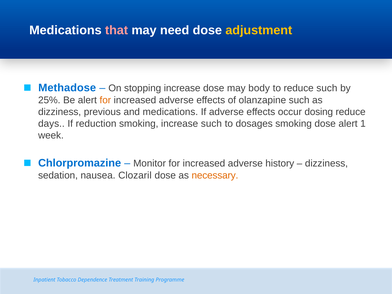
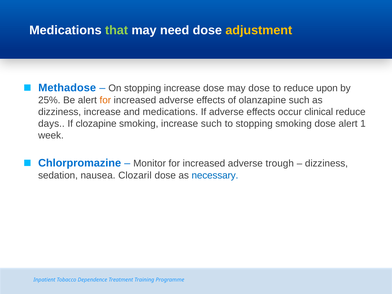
that colour: pink -> light green (117, 30)
may body: body -> dose (259, 88)
reduce such: such -> upon (327, 88)
dizziness previous: previous -> increase (102, 112)
dosing: dosing -> clinical (319, 112)
reduction: reduction -> clozapine (96, 124)
to dosages: dosages -> stopping (254, 124)
history: history -> trough (280, 163)
necessary colour: orange -> blue (215, 175)
